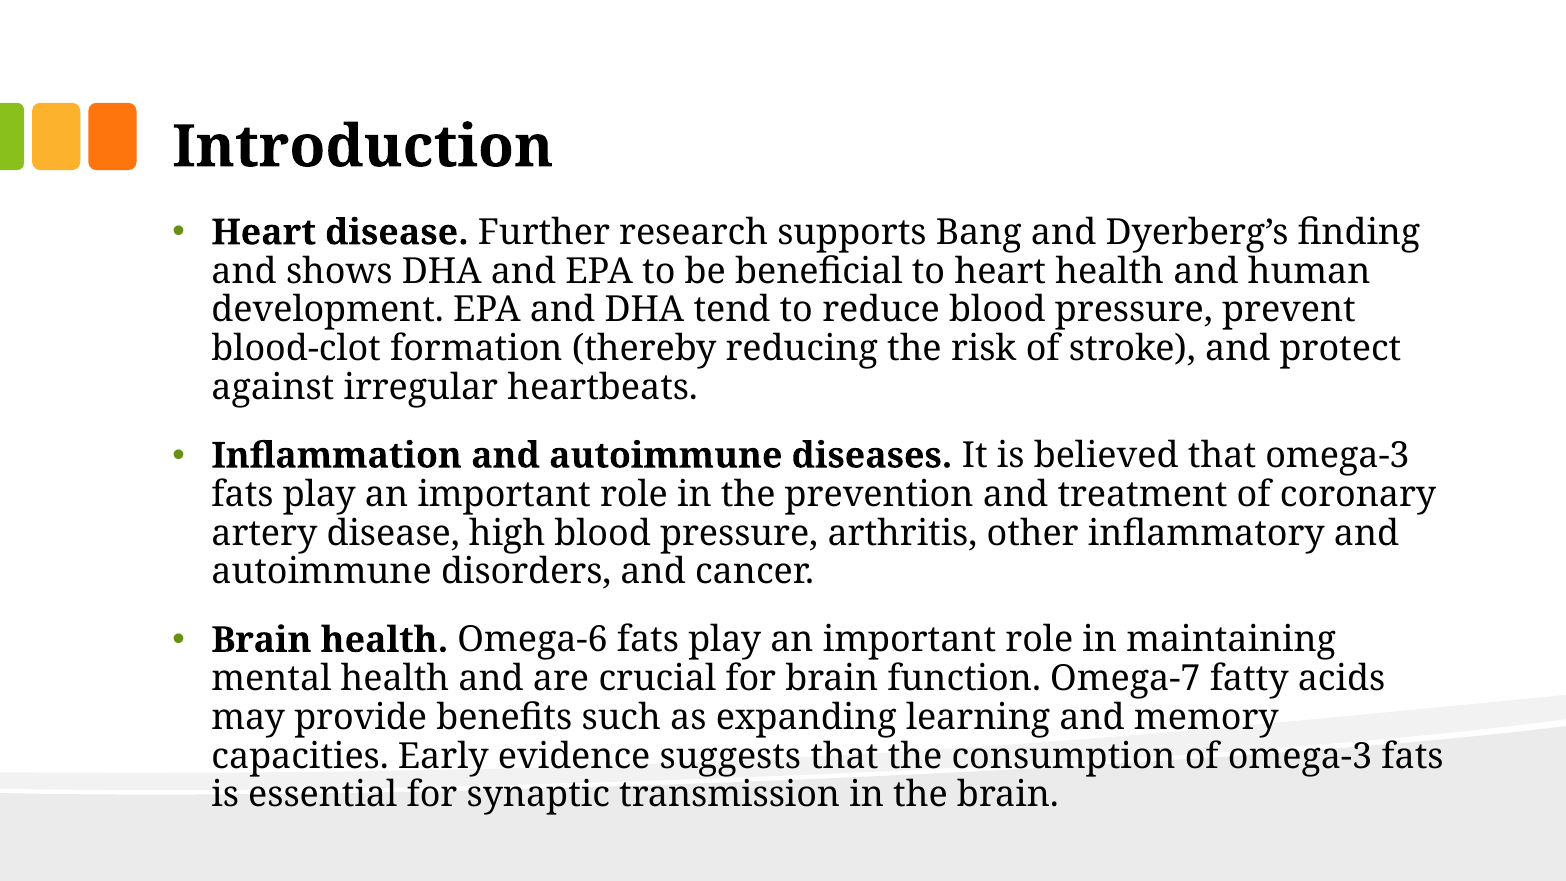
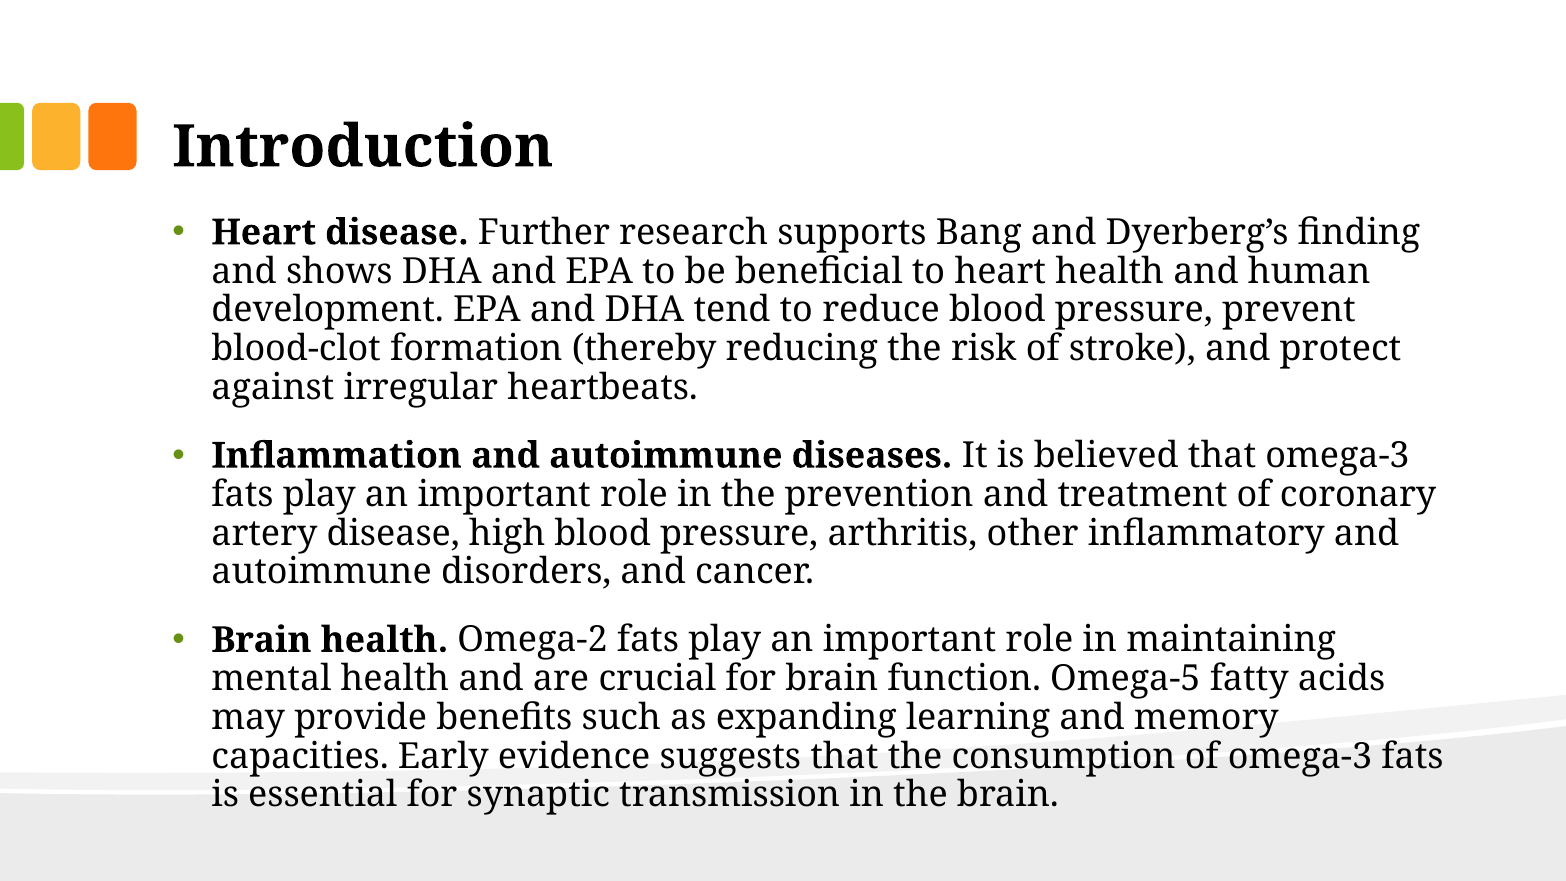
Omega-6: Omega-6 -> Omega-2 (533, 640)
Omega-7: Omega-7 -> Omega-5 (1125, 679)
